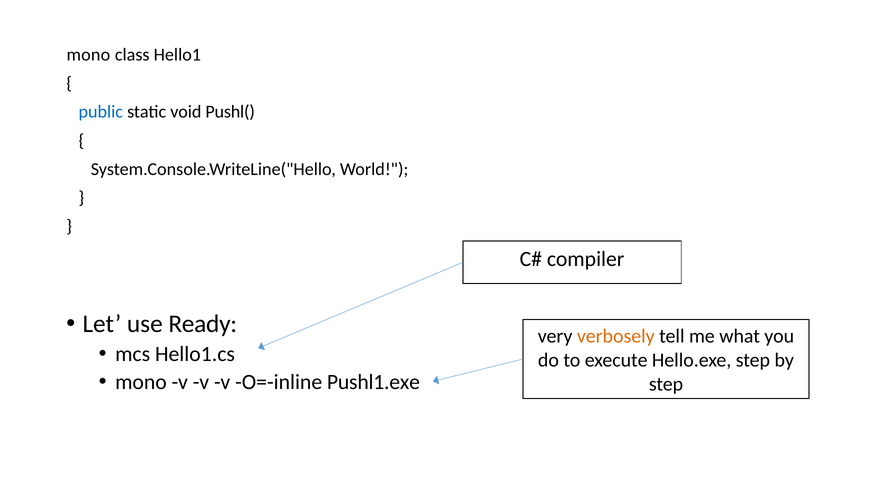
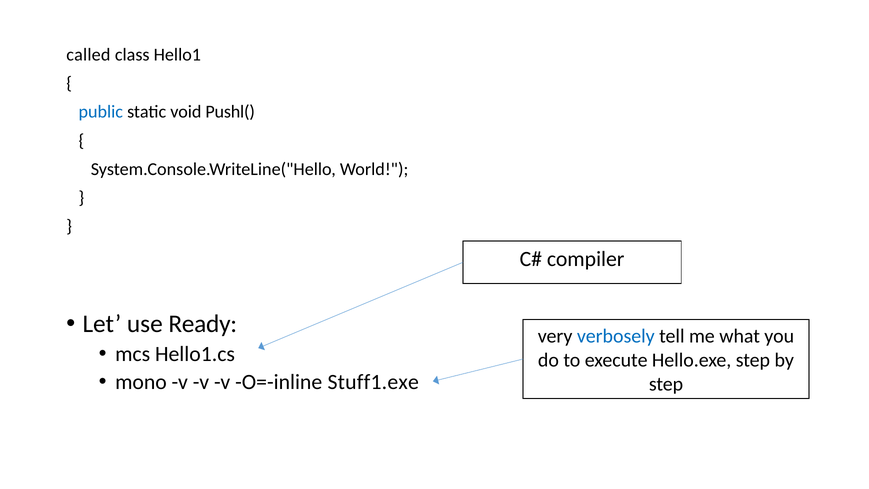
mono: mono -> called (88, 55)
verbosely colour: orange -> blue (616, 336)
Pushl1.exe: Pushl1.exe -> Stuff1.exe (373, 382)
